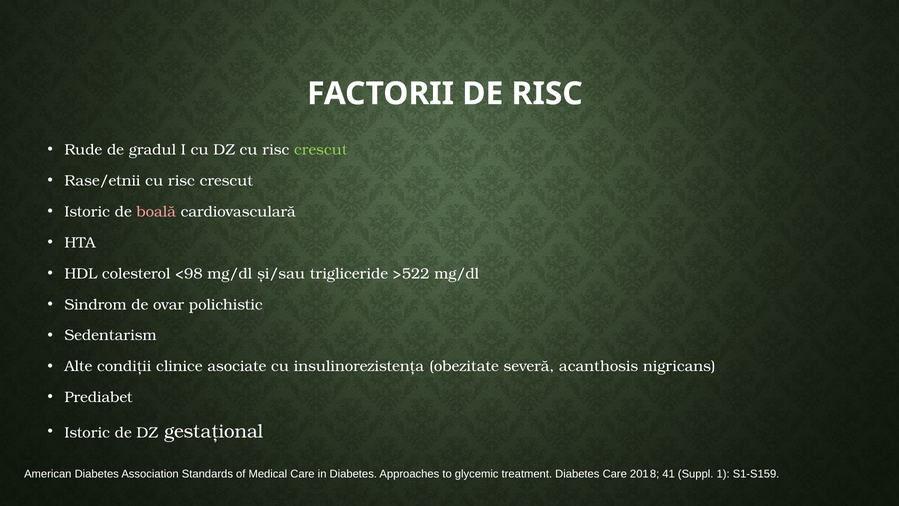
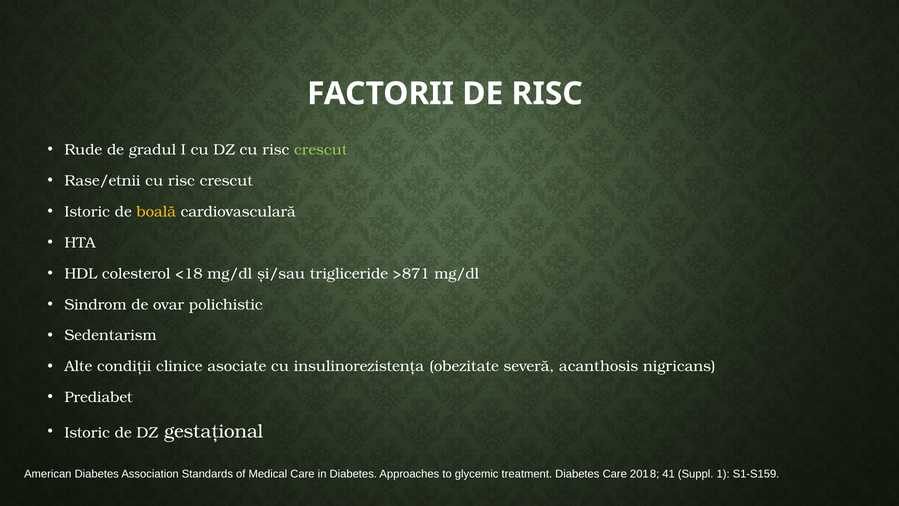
boală colour: pink -> yellow (156, 212)
<98: <98 -> <18 (189, 273)
>522: >522 -> >871 (411, 273)
